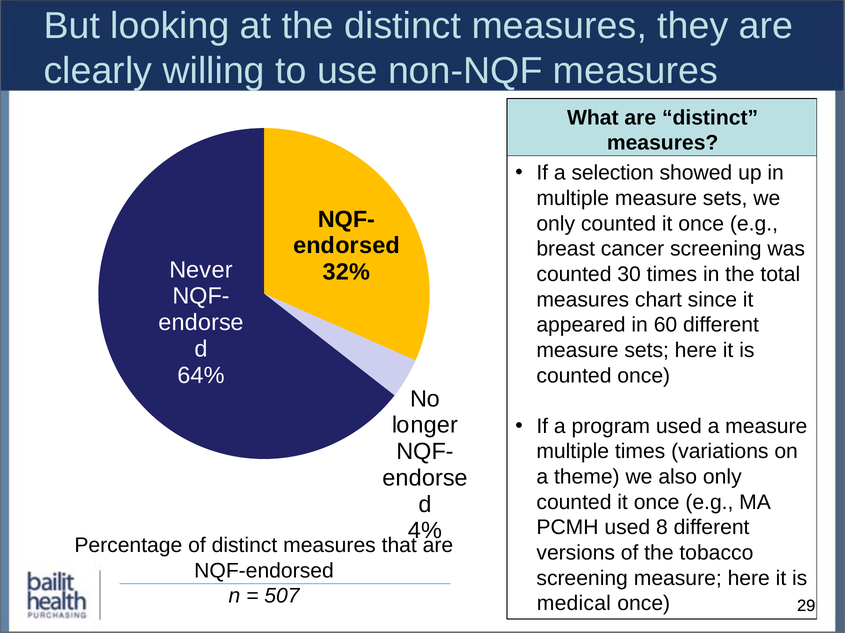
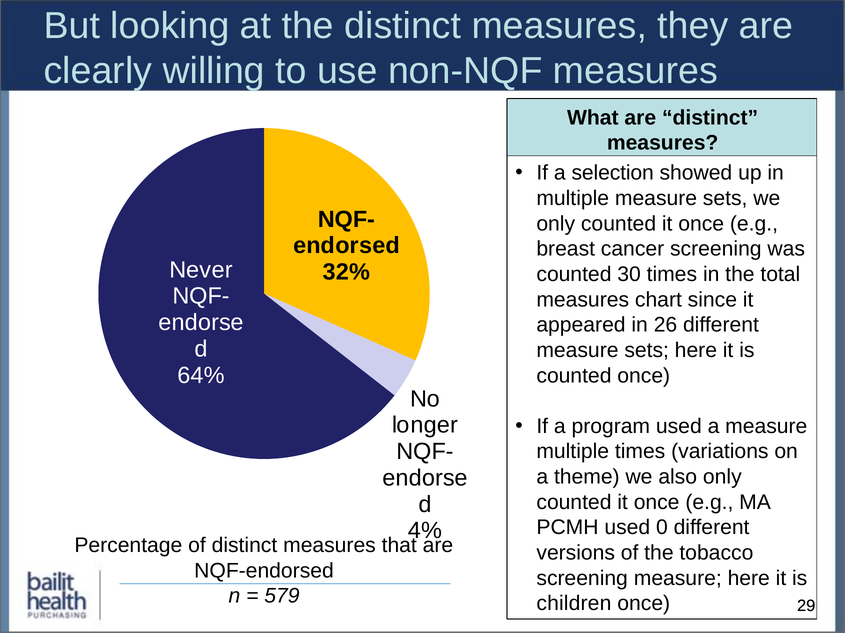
60: 60 -> 26 (666, 325)
8: 8 -> 0 (662, 528)
507: 507 -> 579 (282, 597)
medical: medical -> children (574, 604)
